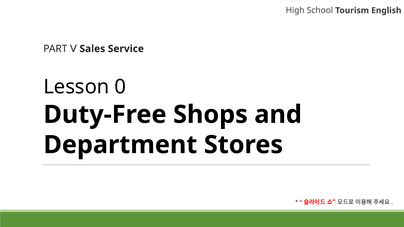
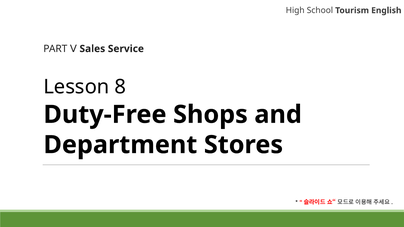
0: 0 -> 8 (120, 87)
